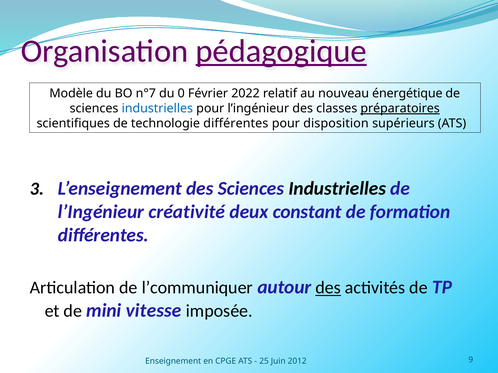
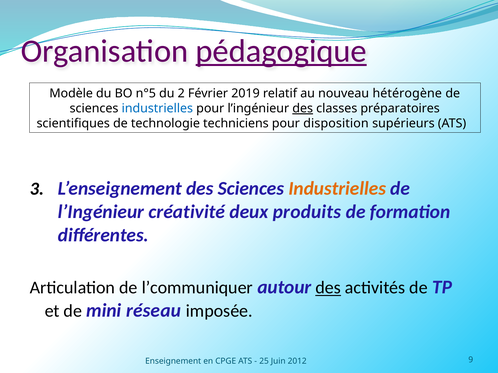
n°7: n°7 -> n°5 (146, 94)
0: 0 -> 2 (181, 94)
2022: 2022 -> 2019 (246, 94)
énergétique: énergétique -> hétérogène (407, 94)
des underline: none -> present (303, 109)
préparatoires underline: present -> none (400, 109)
technologie différentes: différentes -> techniciens (236, 124)
Industrielles colour: black -> orange (337, 189)
constant: constant -> produits (307, 212)
vitesse: vitesse -> réseau (154, 311)
